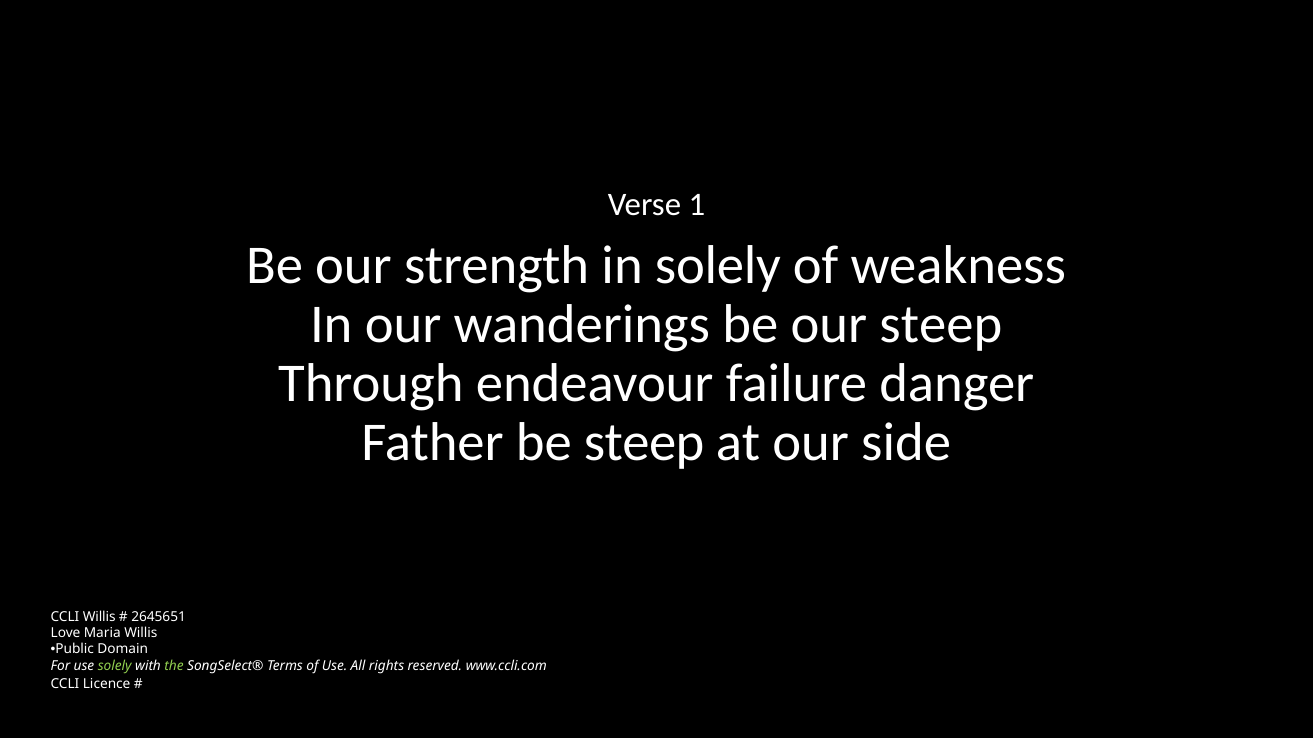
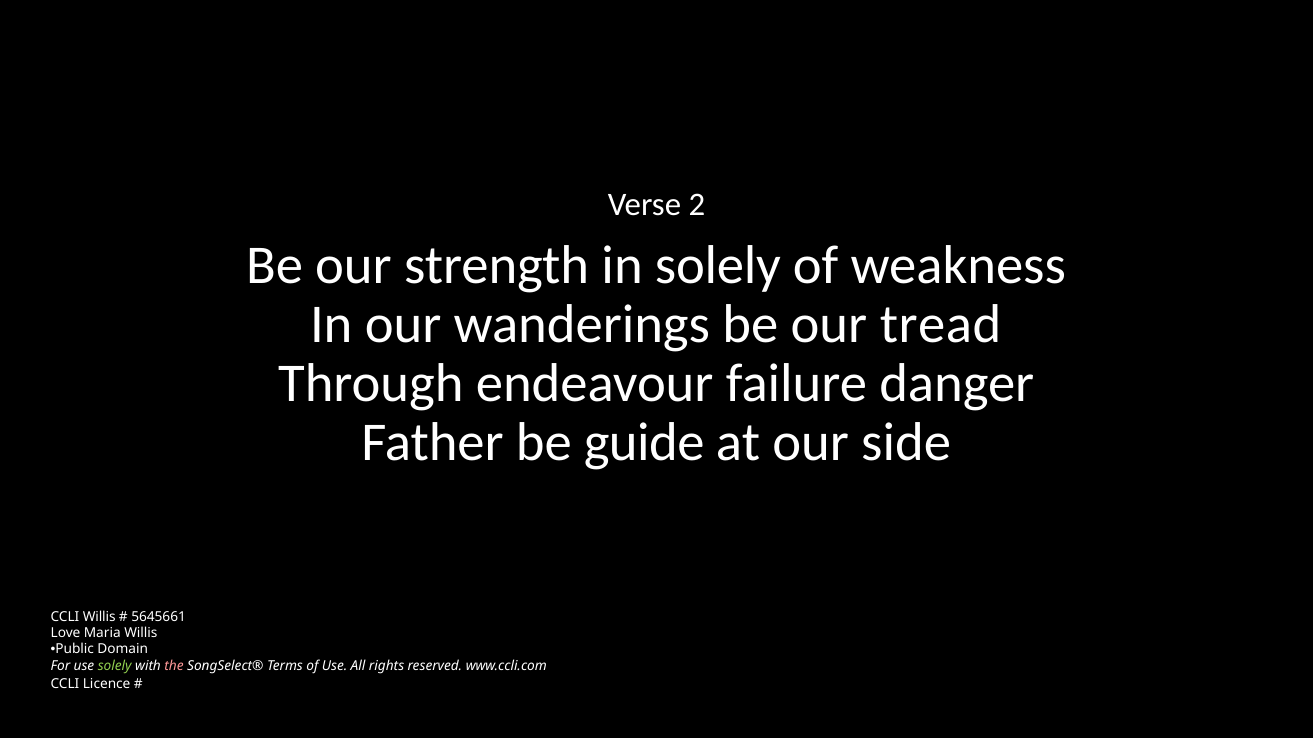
1: 1 -> 2 (697, 205)
our steep: steep -> tread (941, 325)
be steep: steep -> guide (644, 443)
2645651: 2645651 -> 5645661 (159, 617)
the colour: light green -> pink (174, 666)
